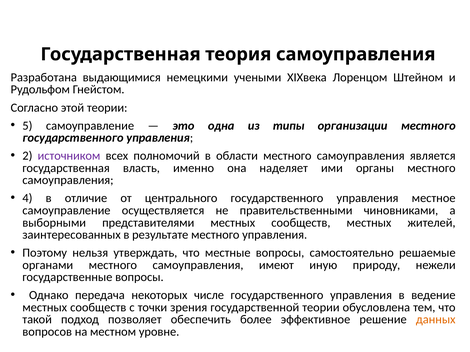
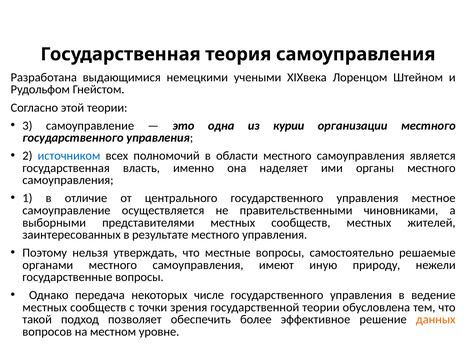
5: 5 -> 3 (27, 126)
типы: типы -> курии (289, 126)
источником colour: purple -> blue (69, 156)
4: 4 -> 1 (27, 199)
